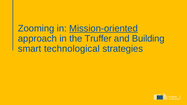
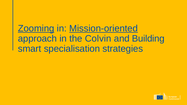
Zooming underline: none -> present (36, 29)
Truffer: Truffer -> Colvin (98, 39)
technological: technological -> specialisation (72, 49)
